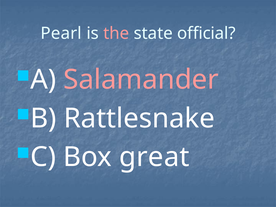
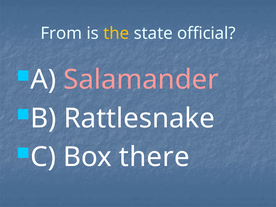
Pearl: Pearl -> From (61, 33)
the colour: pink -> yellow (116, 33)
great: great -> there (154, 157)
